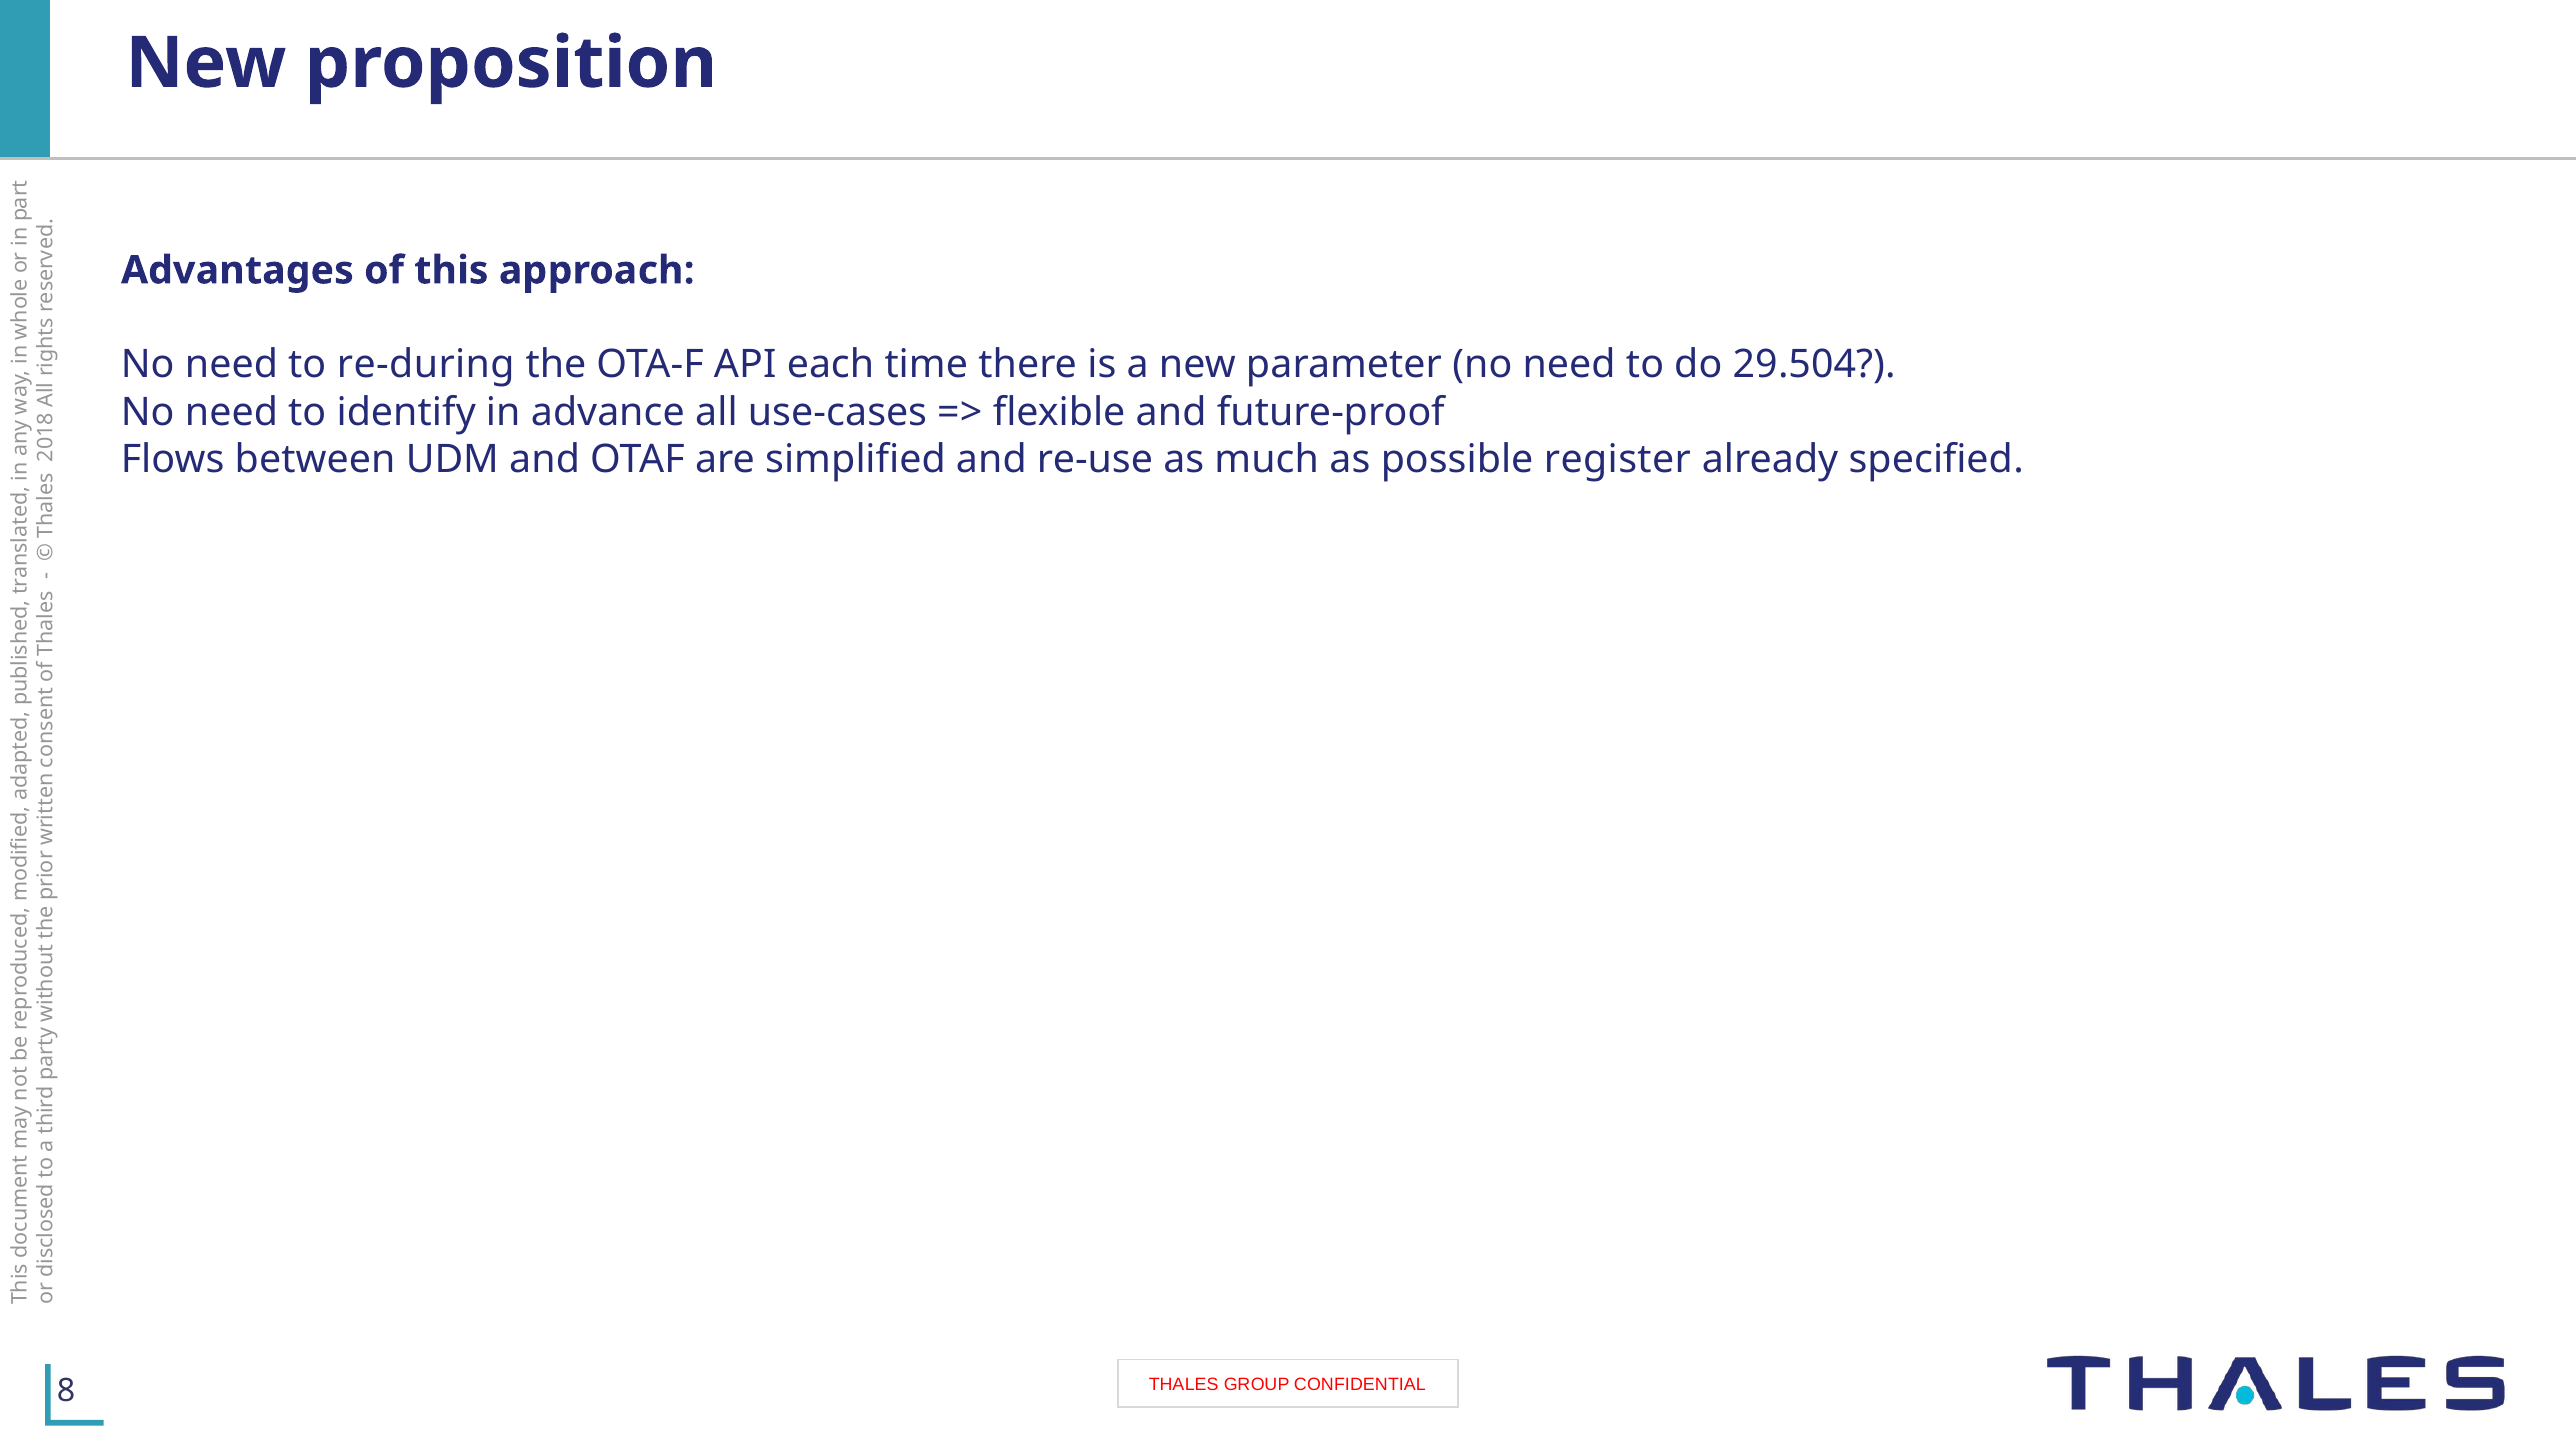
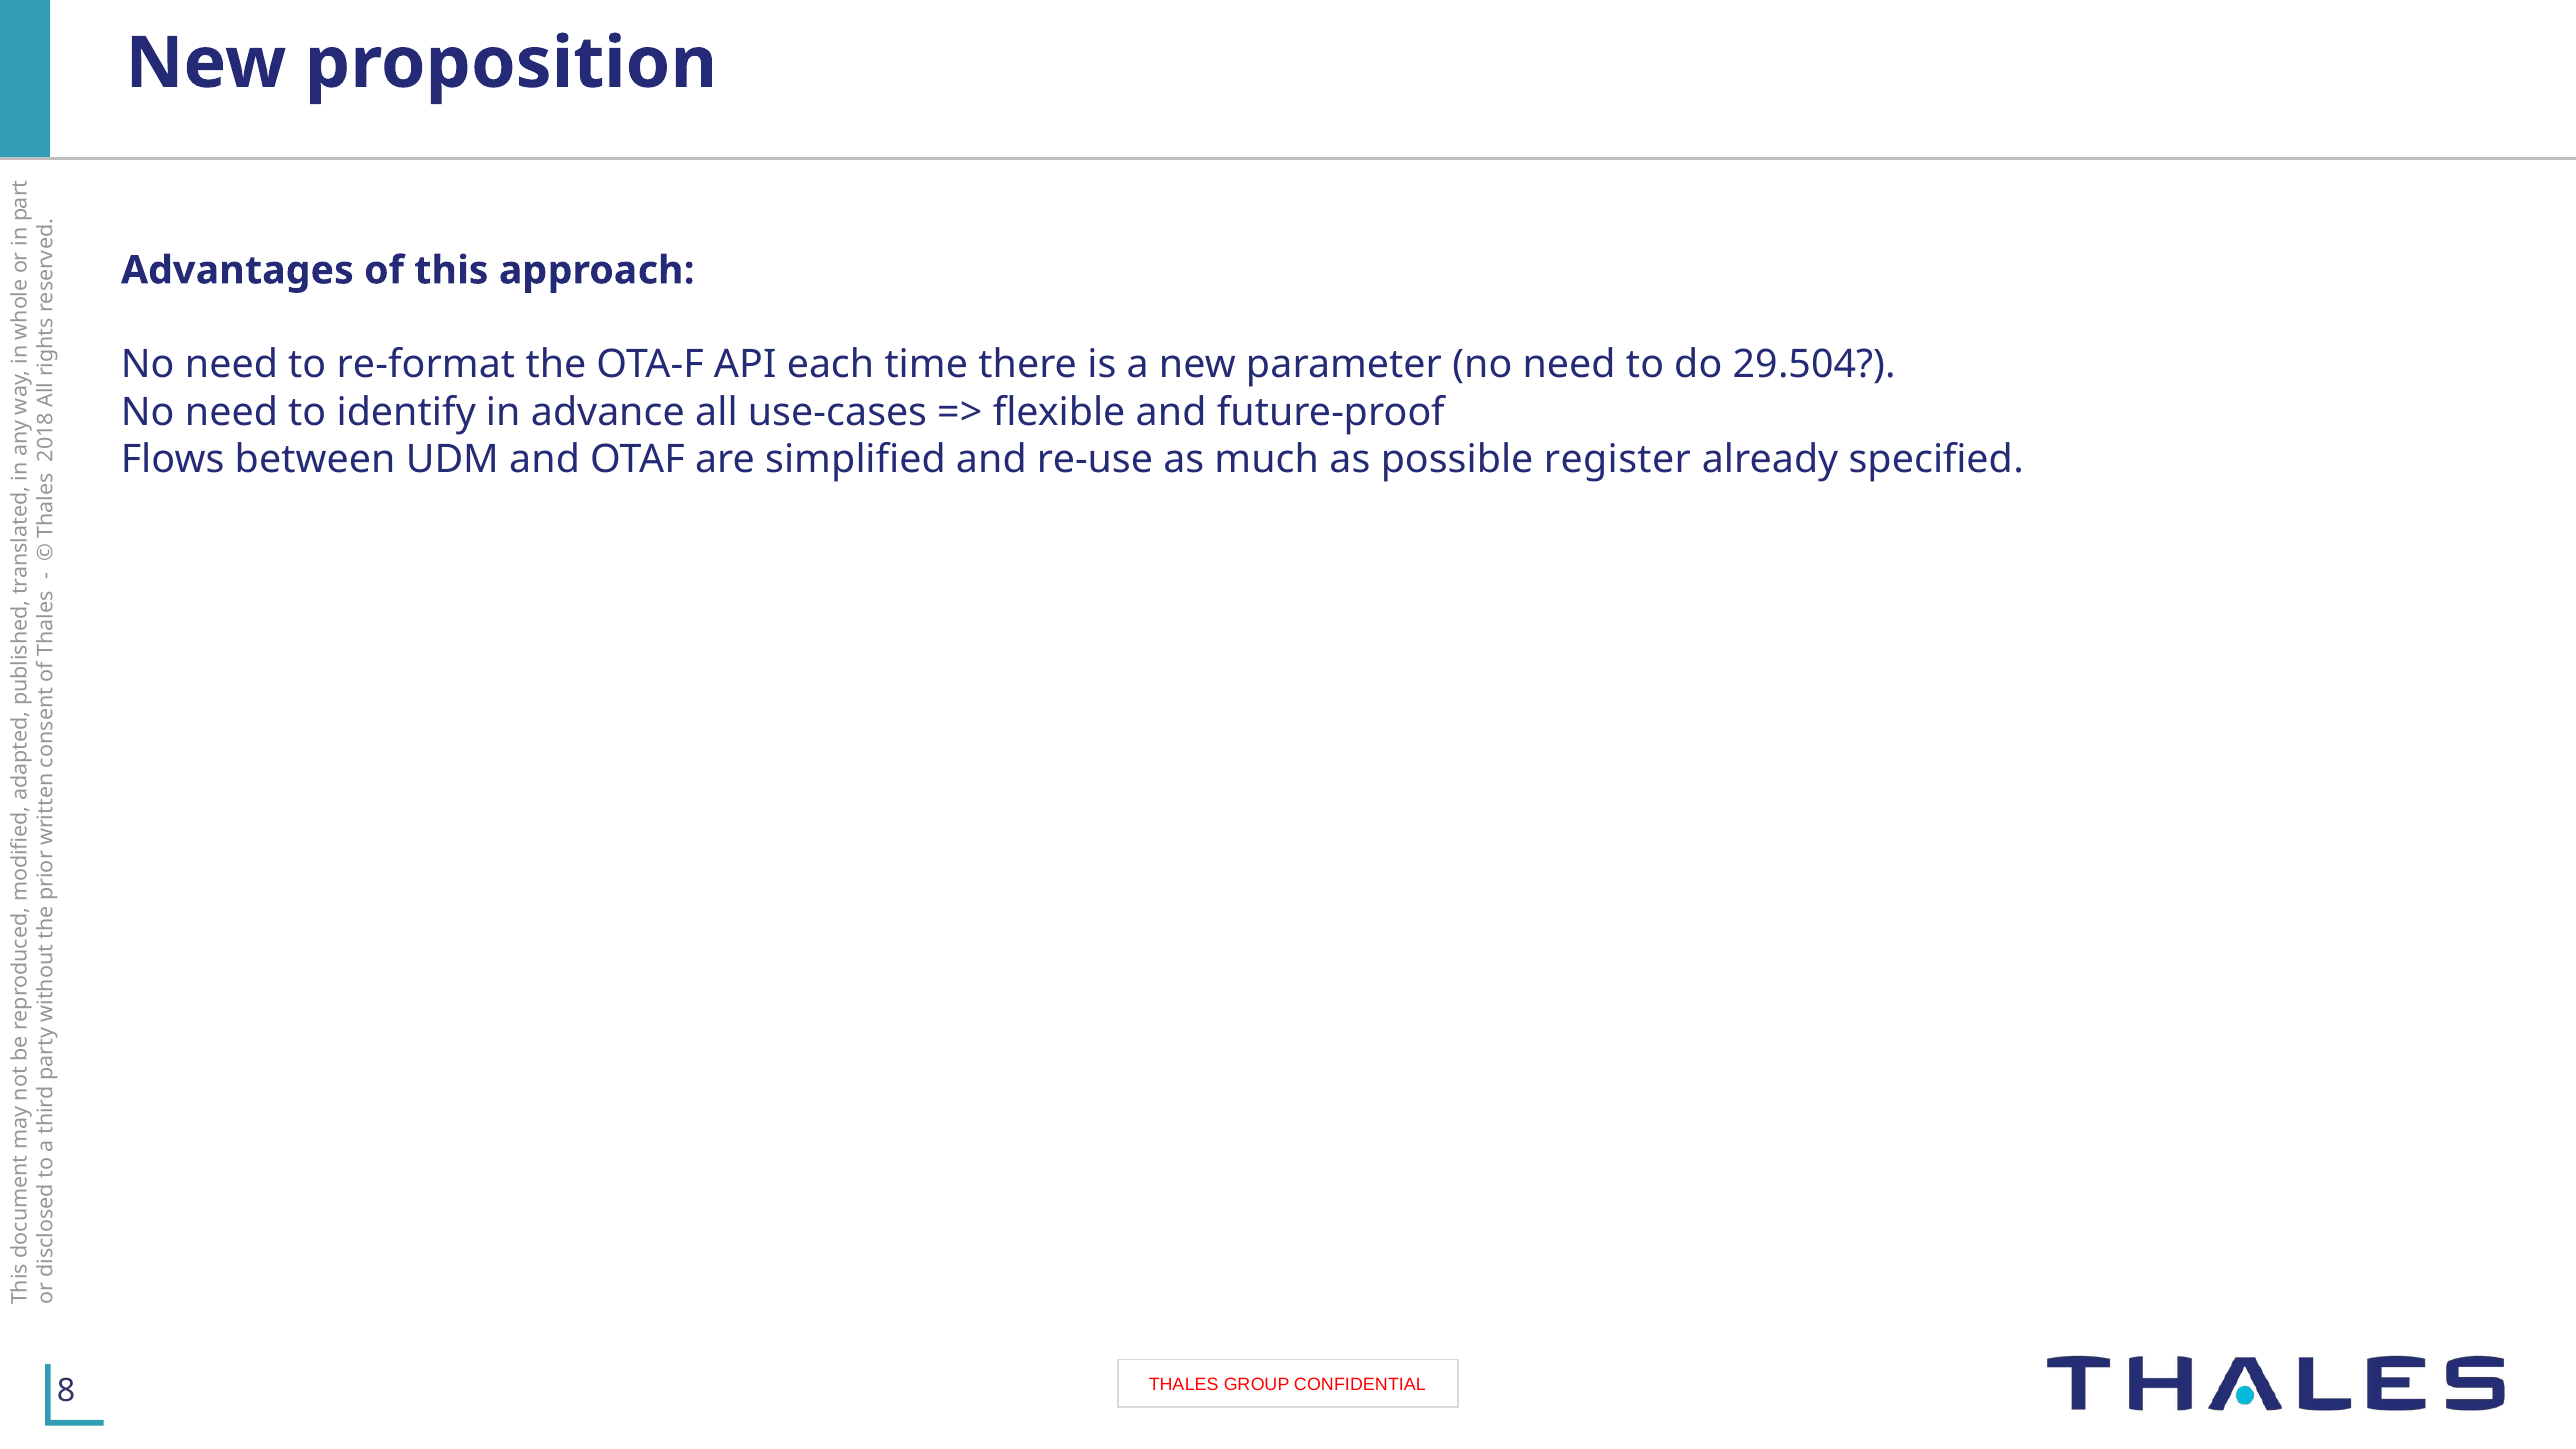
re-during: re-during -> re-format (426, 365)
